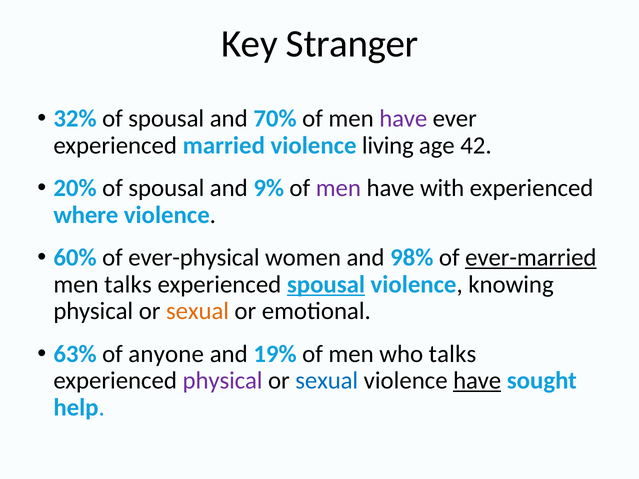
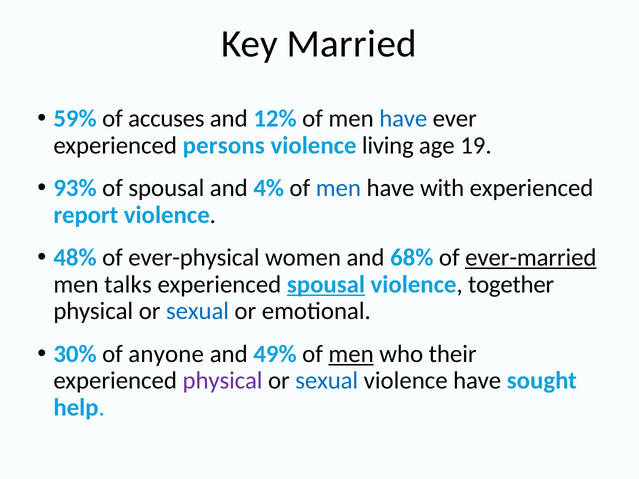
Stranger: Stranger -> Married (352, 44)
32%: 32% -> 59% (75, 119)
spousal: spousal -> accuses (166, 119)
70%: 70% -> 12% (275, 119)
have colour: purple -> blue (403, 119)
married: married -> persons (224, 145)
42: 42 -> 19 (476, 145)
20%: 20% -> 93% (75, 188)
9%: 9% -> 4% (269, 188)
men colour: purple -> blue (338, 188)
where: where -> report (86, 215)
60%: 60% -> 48% (75, 258)
98%: 98% -> 68% (412, 258)
knowing: knowing -> together (511, 285)
sexual colour: orange -> blue (198, 311)
63%: 63% -> 30% (75, 354)
19%: 19% -> 49% (275, 354)
men underline: none -> present (351, 354)
who talks: talks -> their (453, 354)
have underline: present -> none (477, 381)
